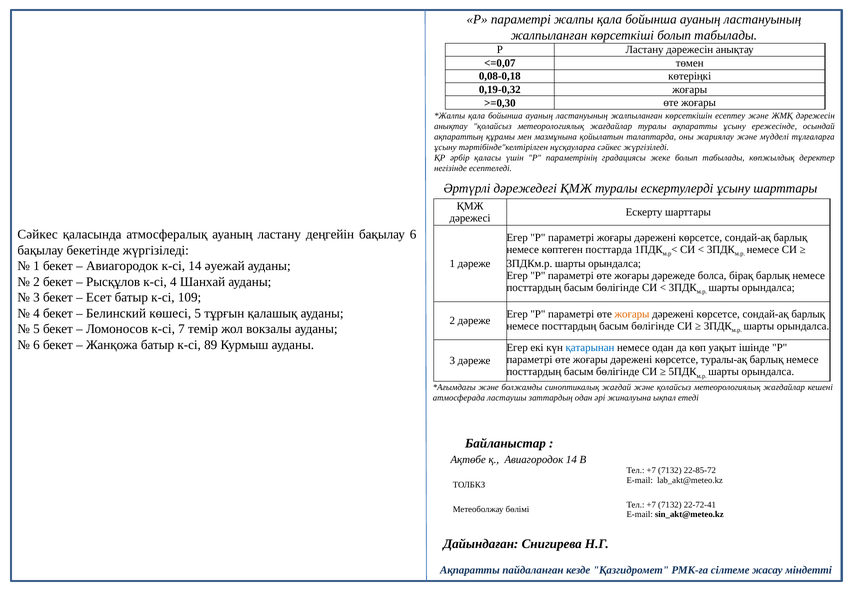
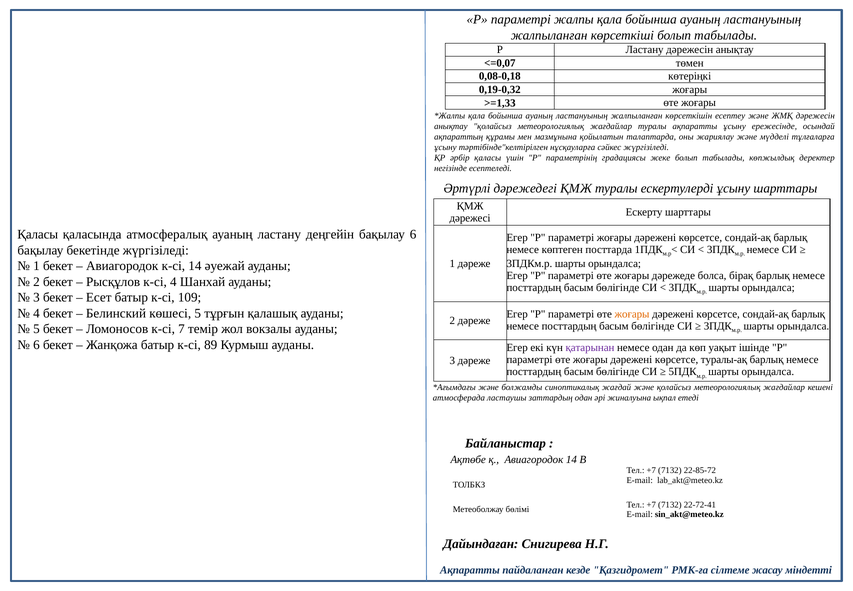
>=0,30: >=0,30 -> >=1,33 (500, 103)
Сәйкес: Сәйкес -> Қаласы (38, 234)
қатарынан colour: blue -> purple (590, 347)
